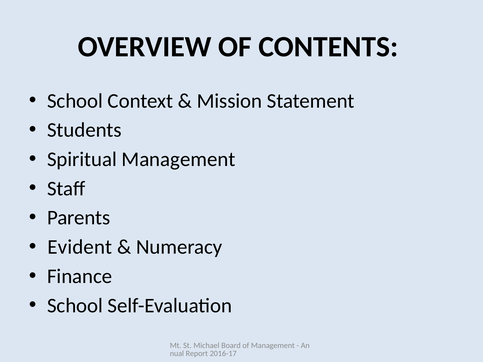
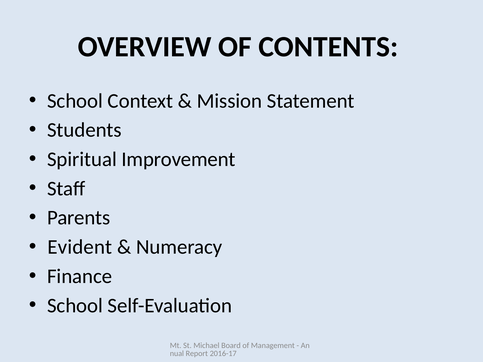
Spiritual Management: Management -> Improvement (179, 159)
